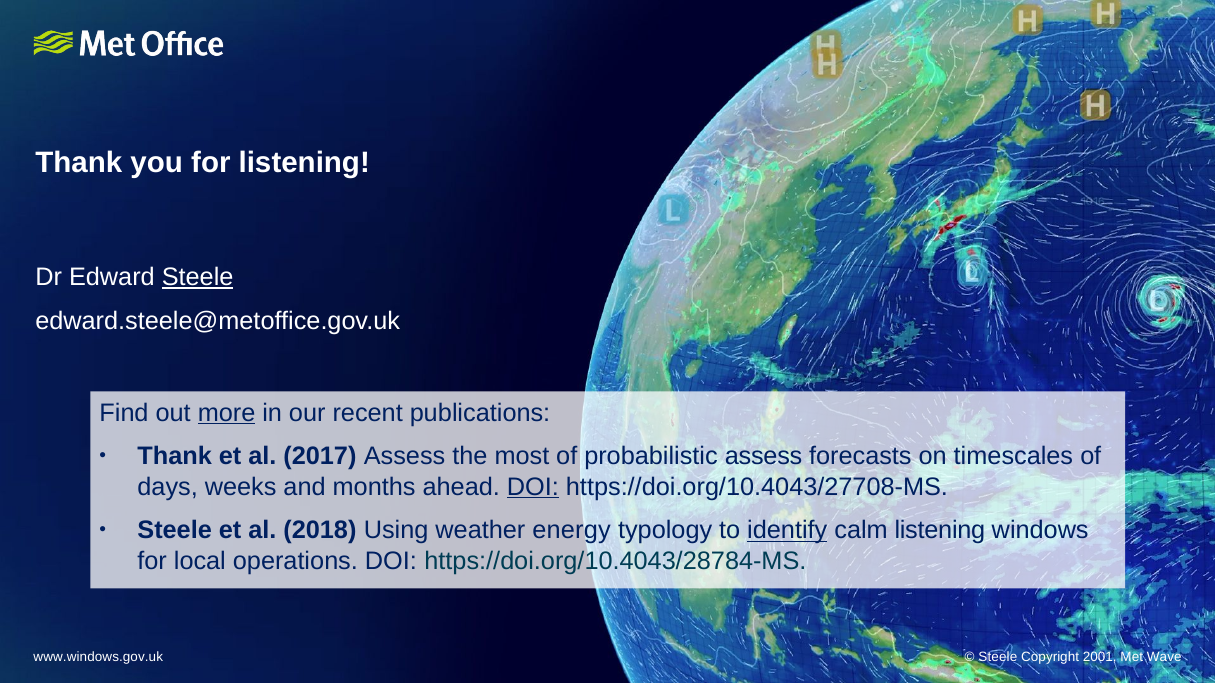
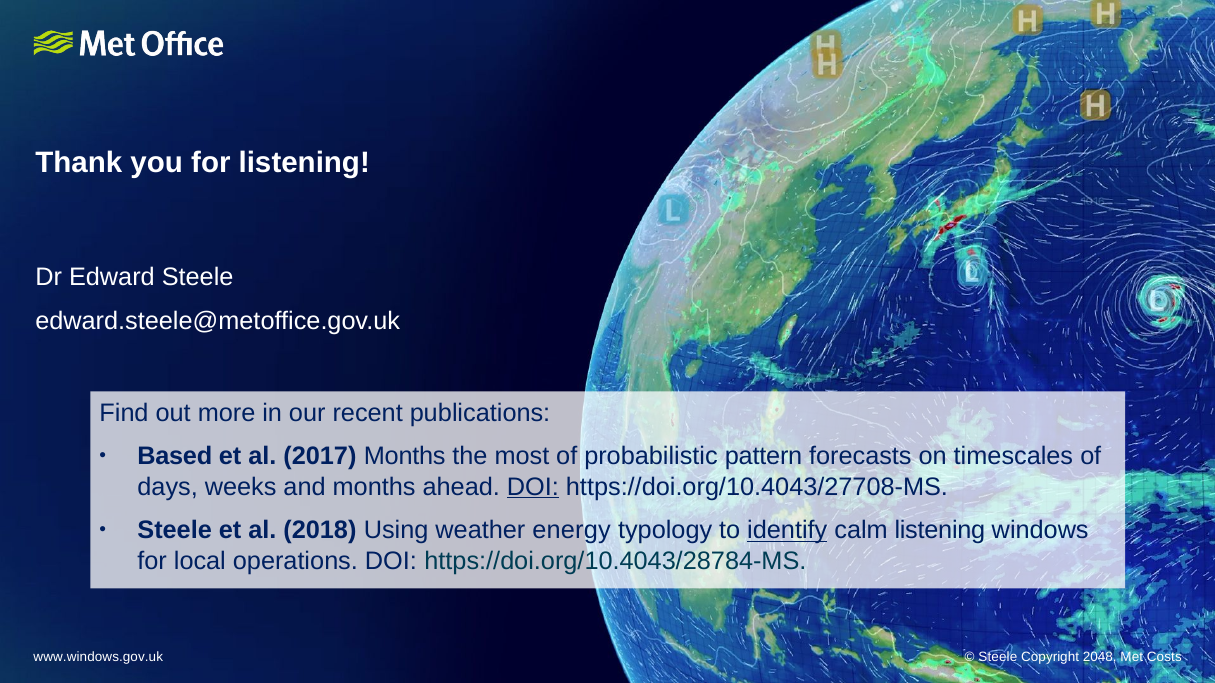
Steele underline: present -> none (198, 277)
more underline: present -> none (227, 413)
Thank: Thank -> Based (175, 457)
2017 Assess: Assess -> Months (405, 457)
probabilistic assess: assess -> pattern (764, 457)
2001: 2001 -> 2048 (1100, 658)
Wave: Wave -> Costs (1164, 658)
